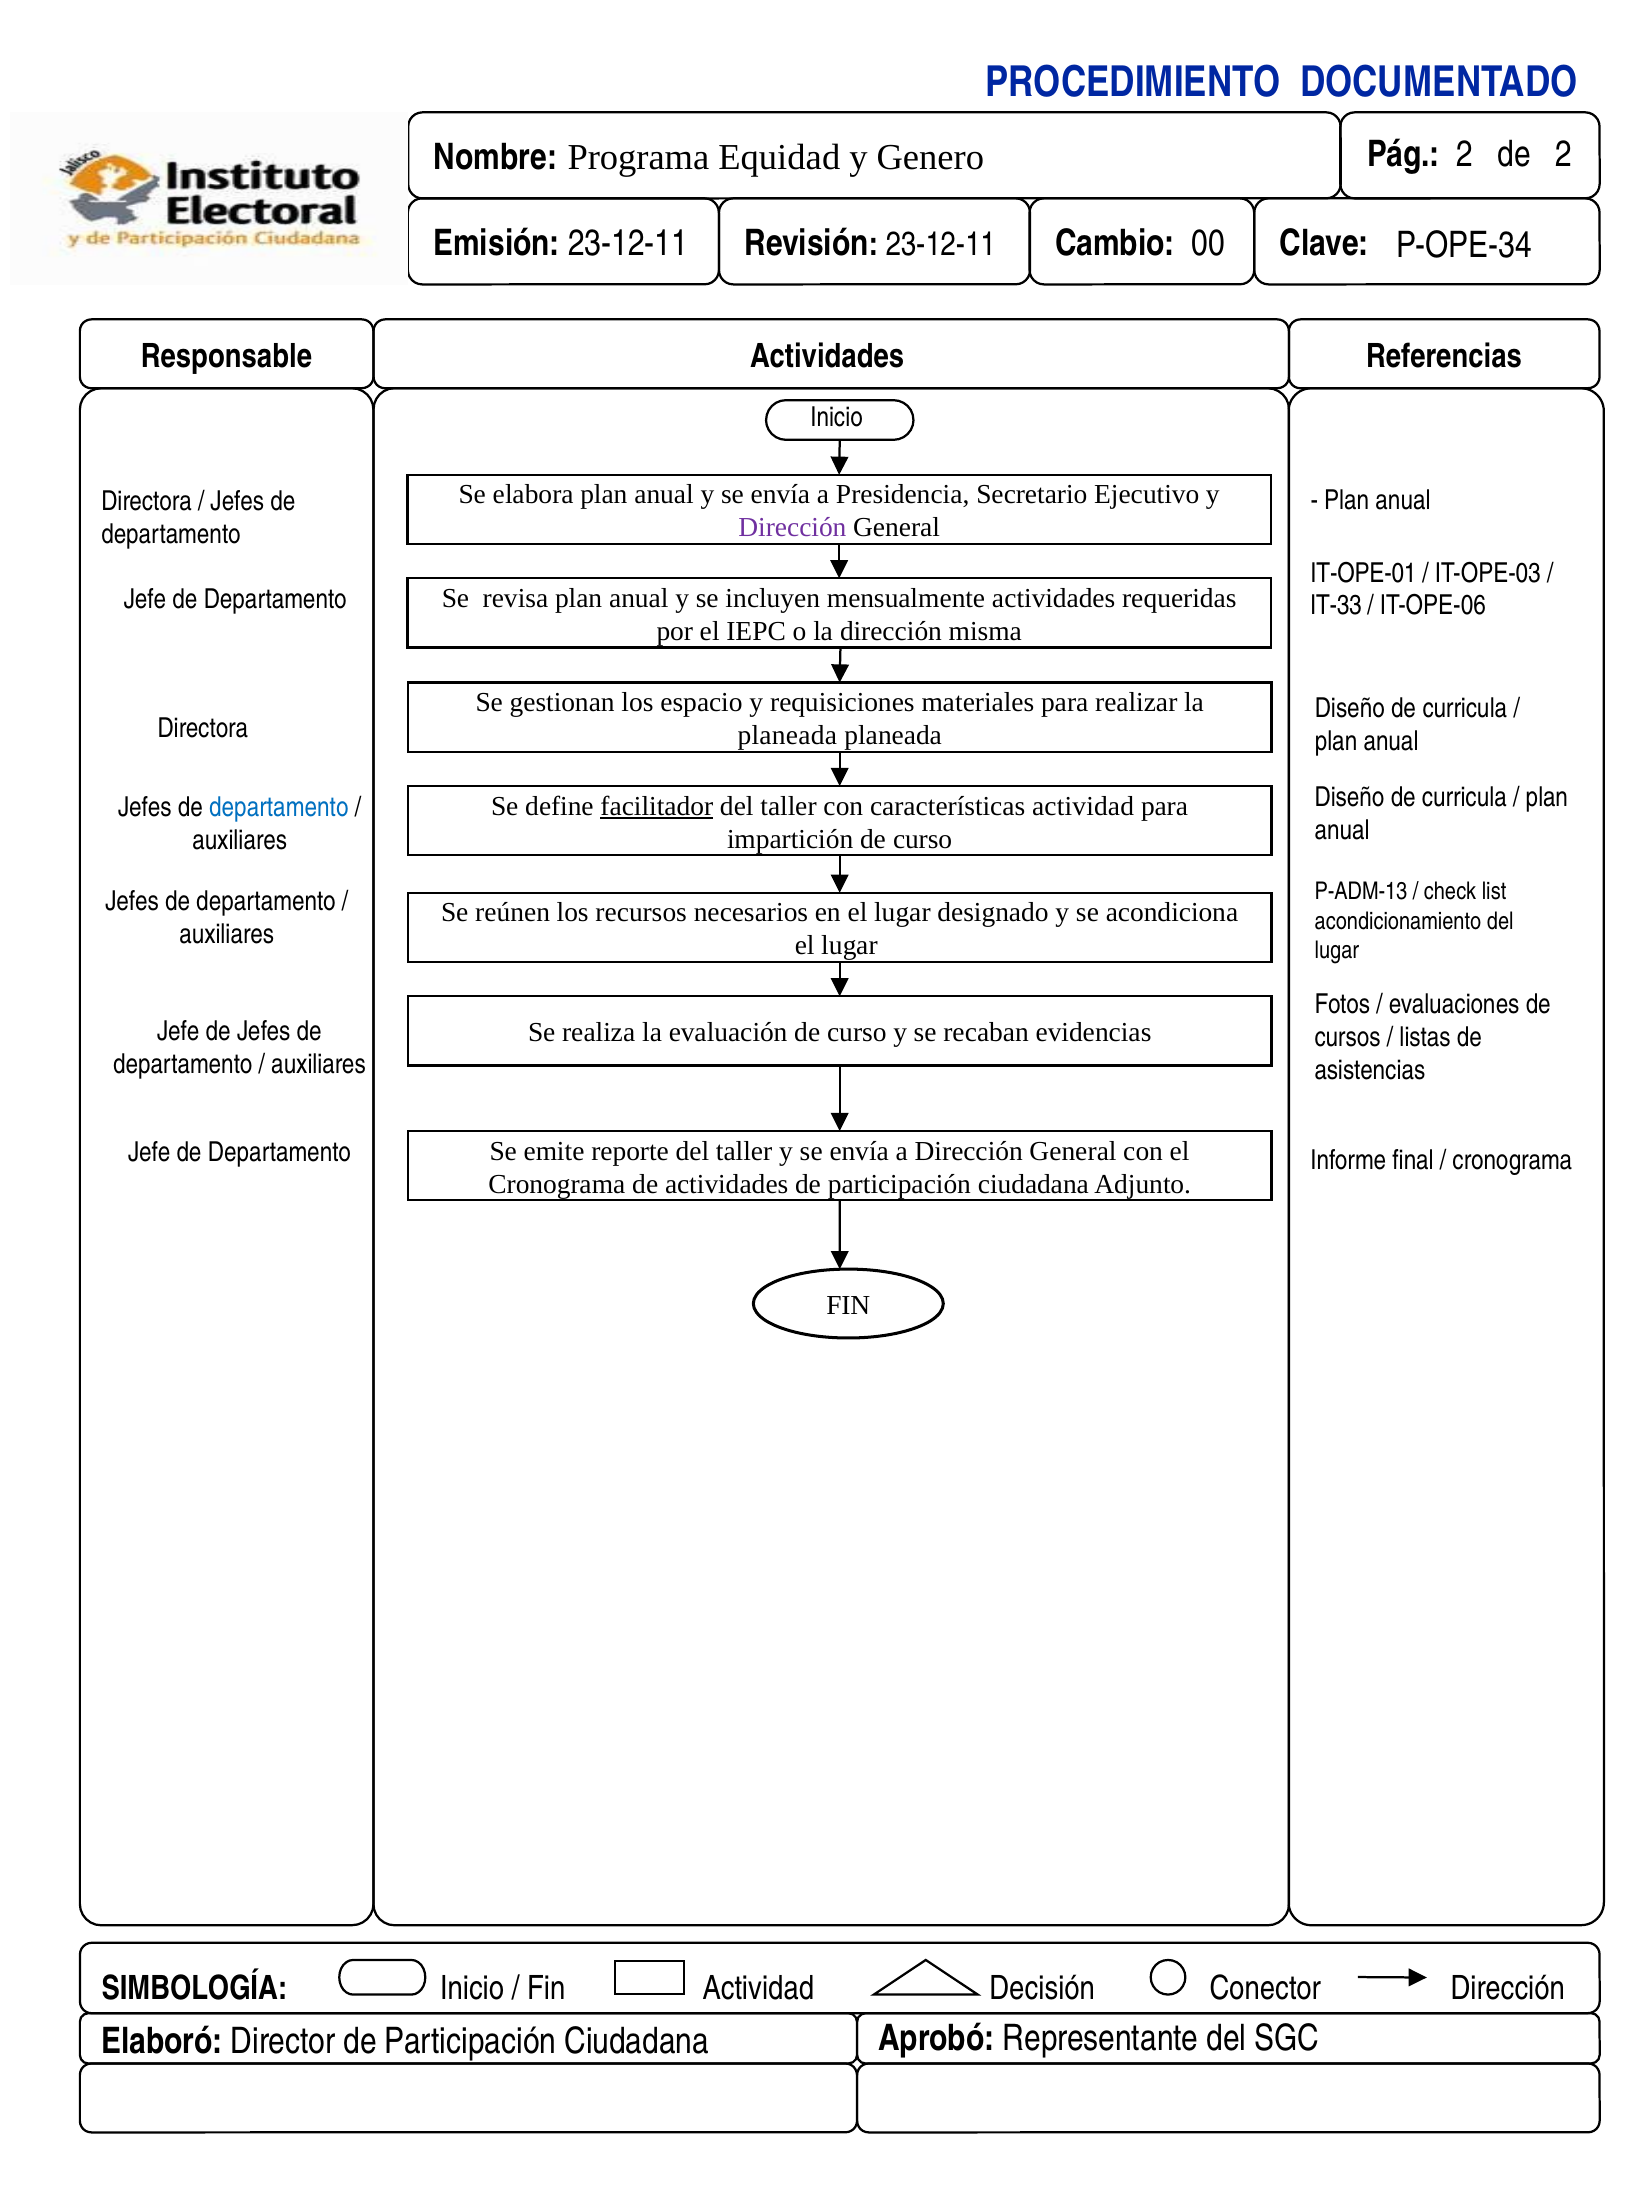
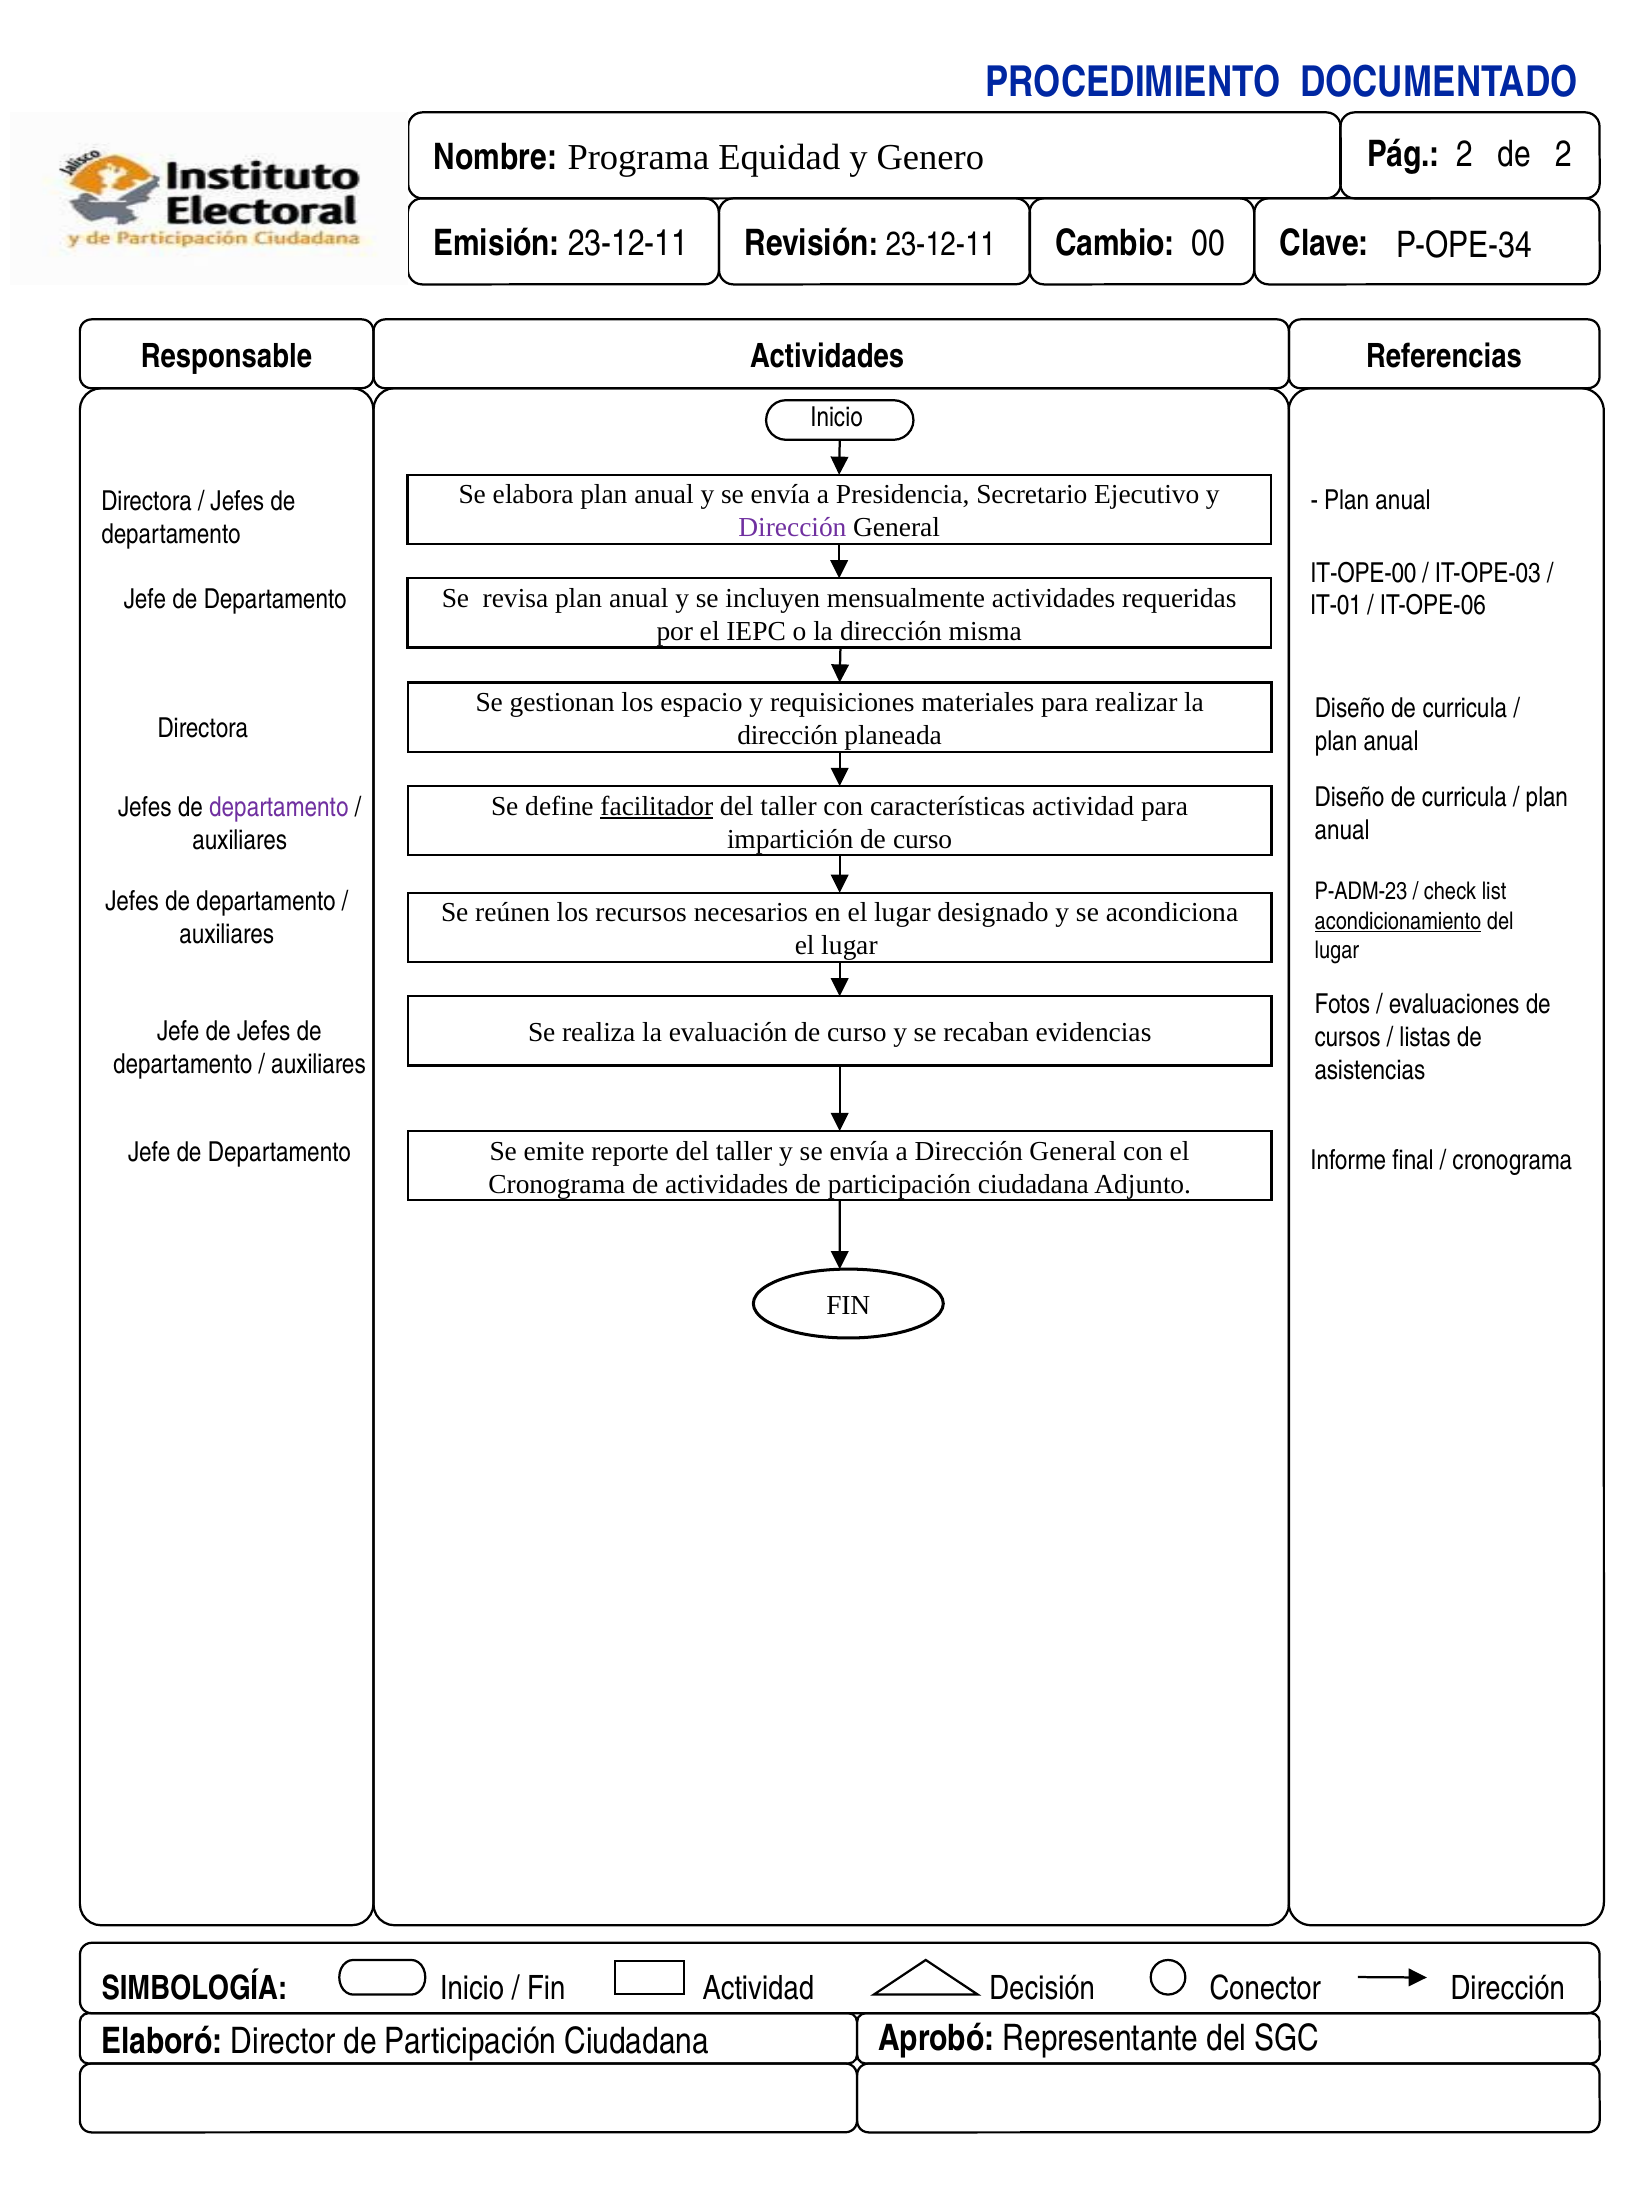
IT-OPE-01: IT-OPE-01 -> IT-OPE-00 (1363, 573)
IT-33: IT-33 -> IT-01 (1336, 606)
planeada: planeada -> dirección (788, 736)
departamento colour: blue -> purple (279, 808)
P-ADM-13: P-ADM-13 -> P-ADM-23 (1361, 892)
acondicionamiento underline: none -> present (1398, 921)
